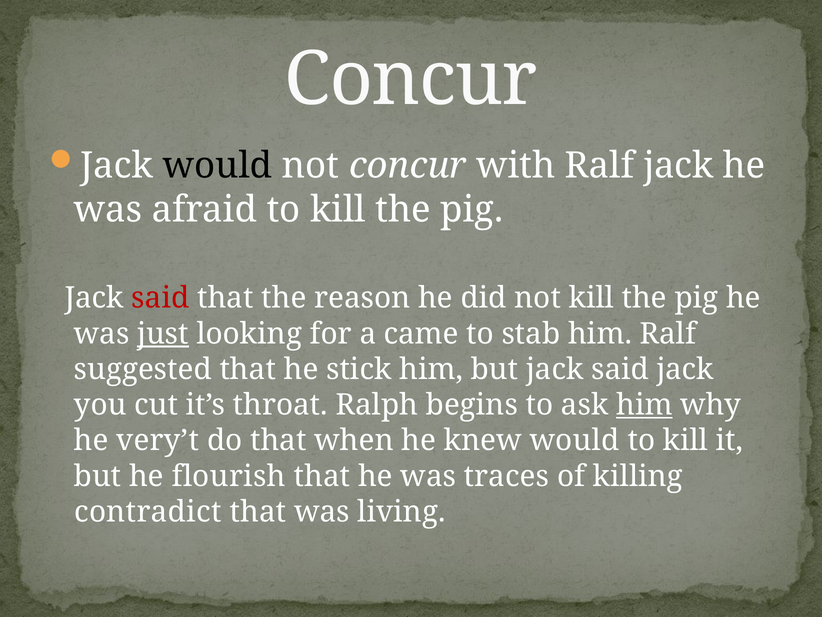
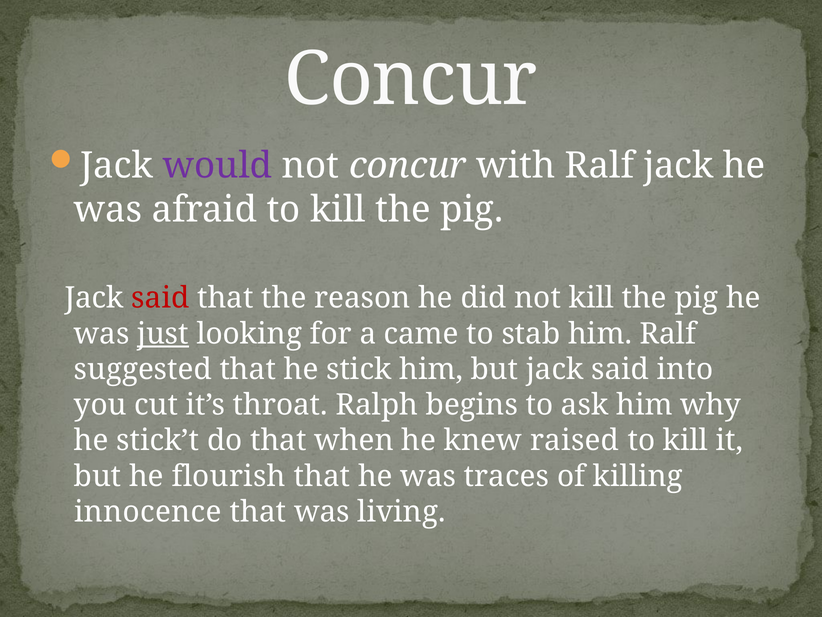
would colour: black -> purple (217, 166)
said jack: jack -> into (685, 369)
him underline: present -> none (644, 405)
very’t: very’t -> stick’t (158, 440)
knew would: would -> raised (575, 440)
contradict: contradict -> innocence (148, 512)
